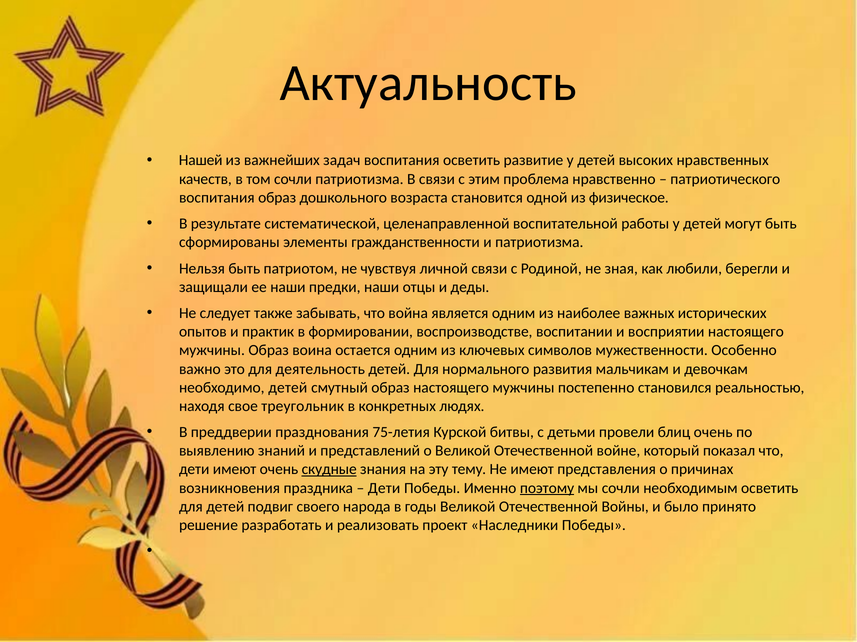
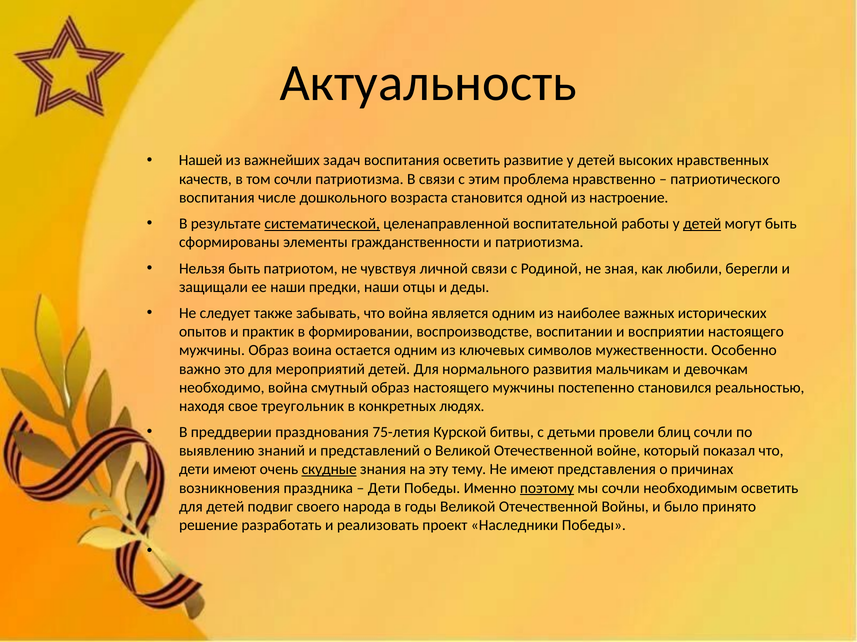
воспитания образ: образ -> числе (277, 198)
физическое: физическое -> настроение (629, 198)
систематической underline: none -> present (322, 224)
детей underline: none -> present (702, 224)
деятельность: деятельность -> мероприятий (320, 369)
необходимо детей: детей -> война (288, 388)
блиц очень: очень -> сочли (713, 433)
